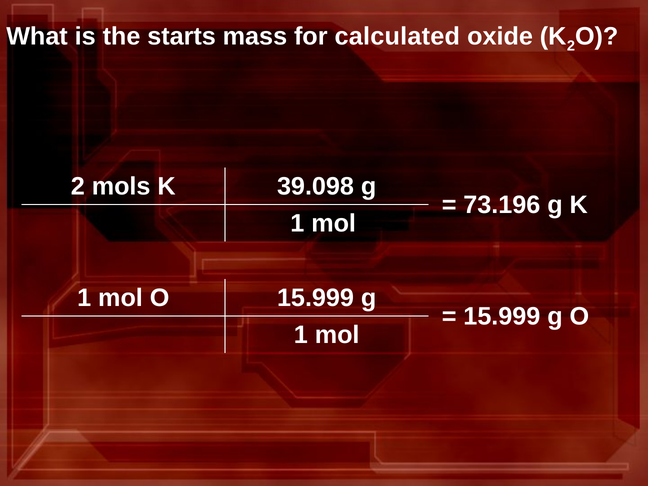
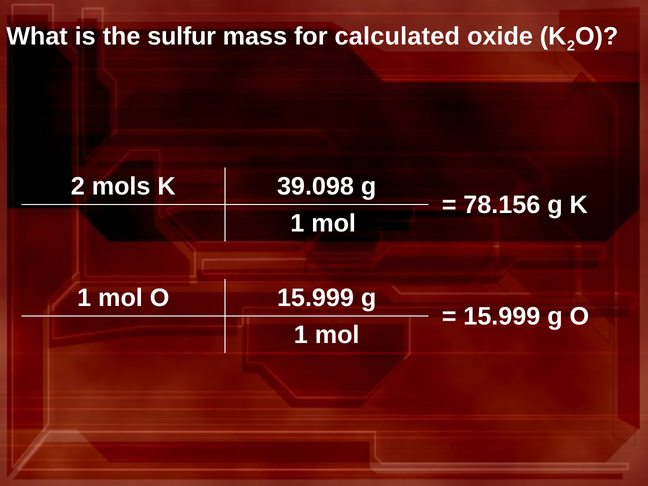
starts: starts -> sulfur (182, 36)
73.196: 73.196 -> 78.156 (502, 205)
